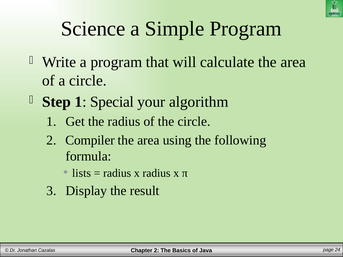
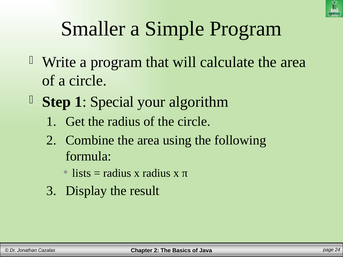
Science: Science -> Smaller (93, 29)
Compiler: Compiler -> Combine (90, 140)
